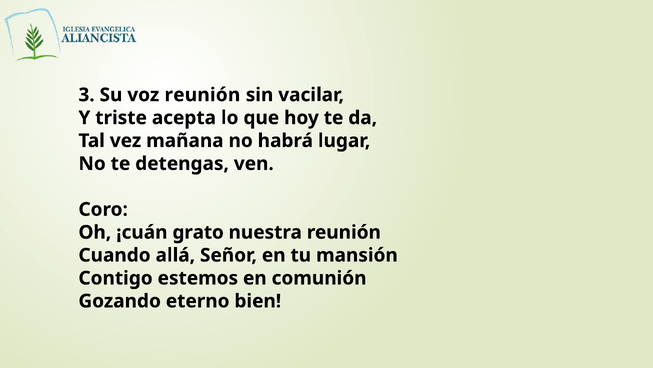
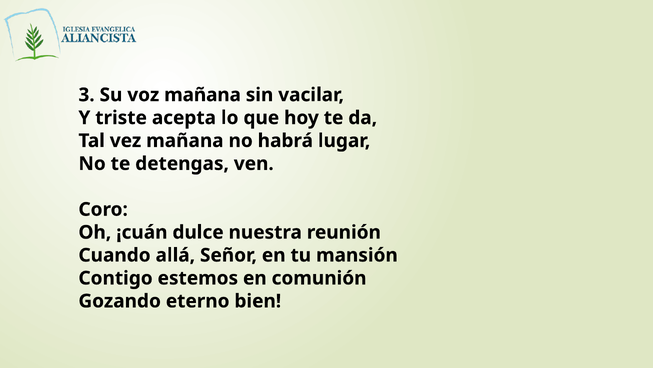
voz reunión: reunión -> mañana (203, 95)
grato: grato -> dulce (198, 232)
